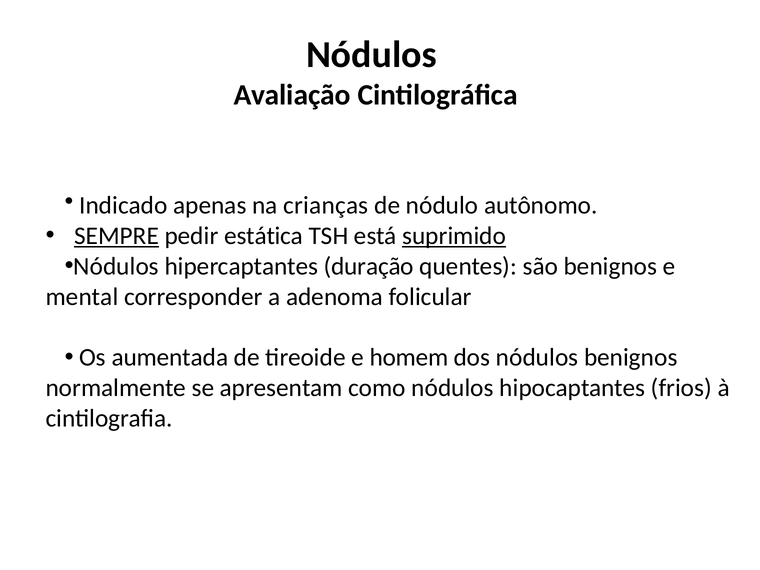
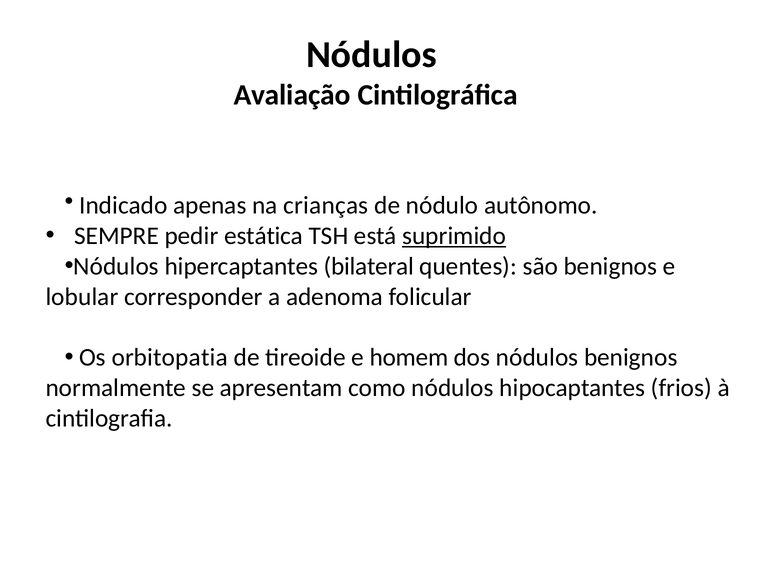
SEMPRE underline: present -> none (117, 236)
duração: duração -> bilateral (369, 266)
mental: mental -> lobular (82, 297)
aumentada: aumentada -> orbitopatia (170, 358)
